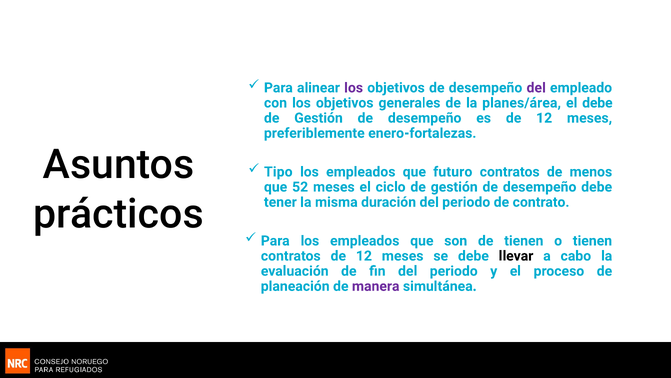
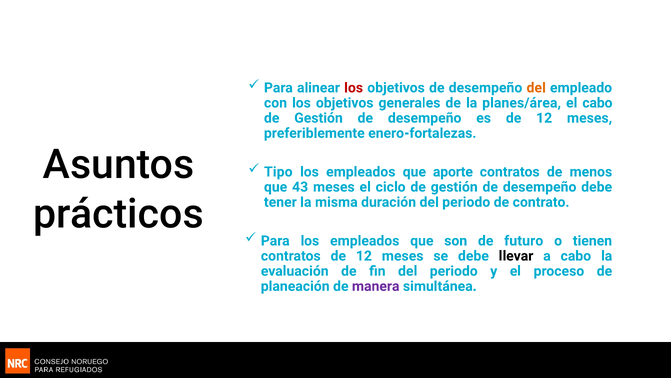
los colour: purple -> red (354, 88)
del colour: purple -> orange (536, 88)
el debe: debe -> cabo (597, 103)
futuro: futuro -> aporte (453, 172)
52: 52 -> 43 (300, 187)
de tienen: tienen -> futuro (524, 240)
